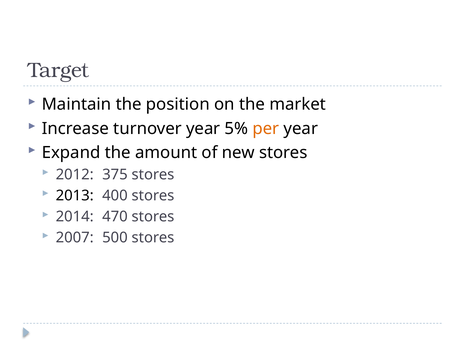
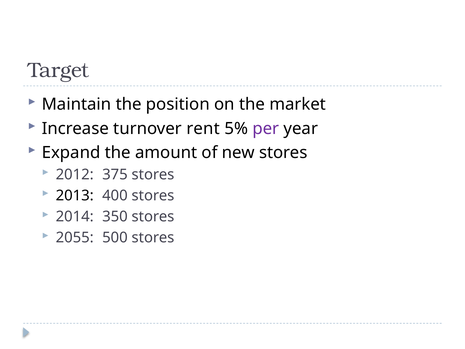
turnover year: year -> rent (203, 128)
per colour: orange -> purple (266, 128)
470: 470 -> 350 (115, 217)
2007: 2007 -> 2055 (75, 238)
